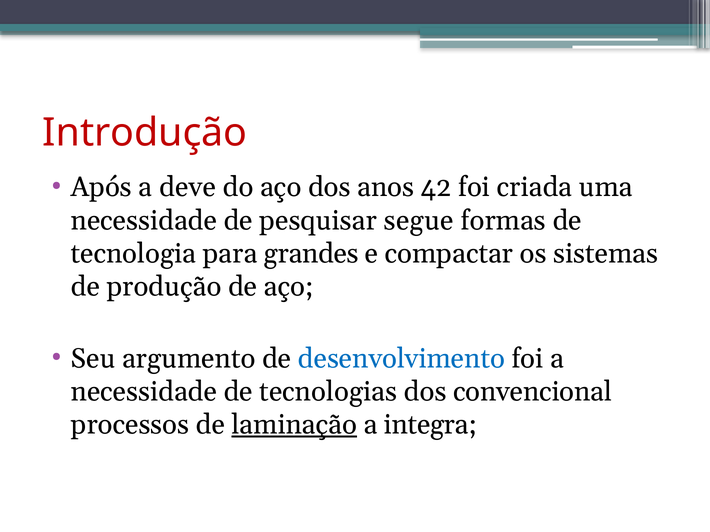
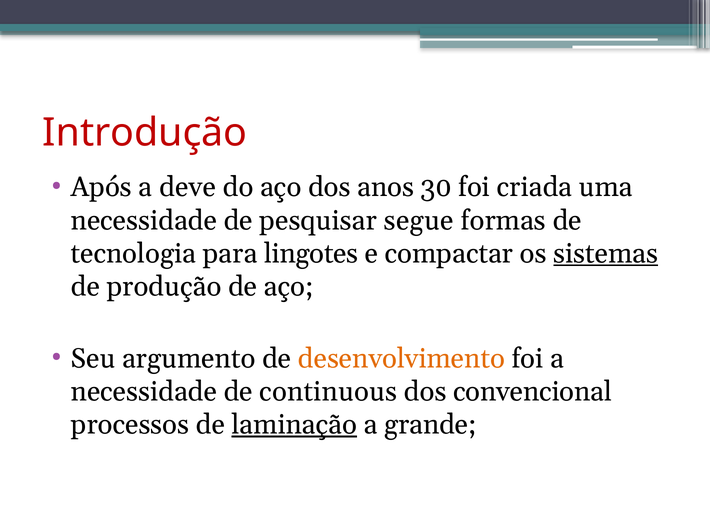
42: 42 -> 30 (436, 188)
grandes: grandes -> lingotes (311, 254)
sistemas underline: none -> present (606, 254)
desenvolvimento colour: blue -> orange (401, 359)
tecnologias: tecnologias -> continuous (328, 392)
integra: integra -> grande (430, 425)
